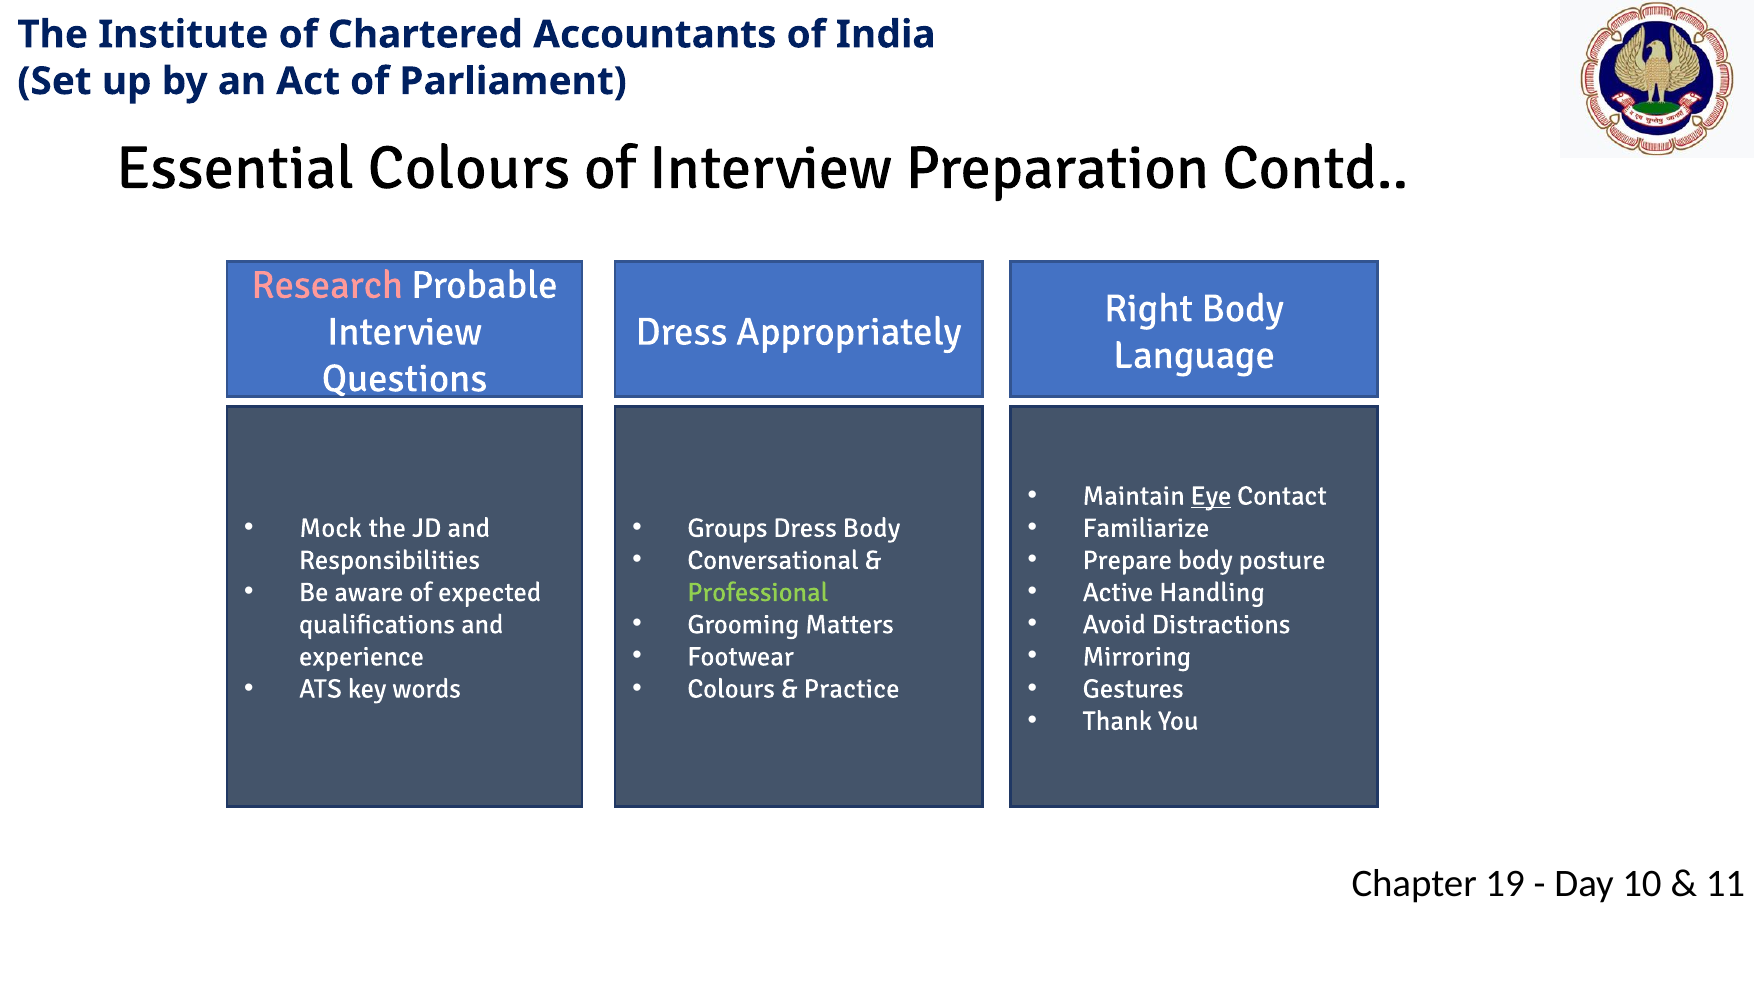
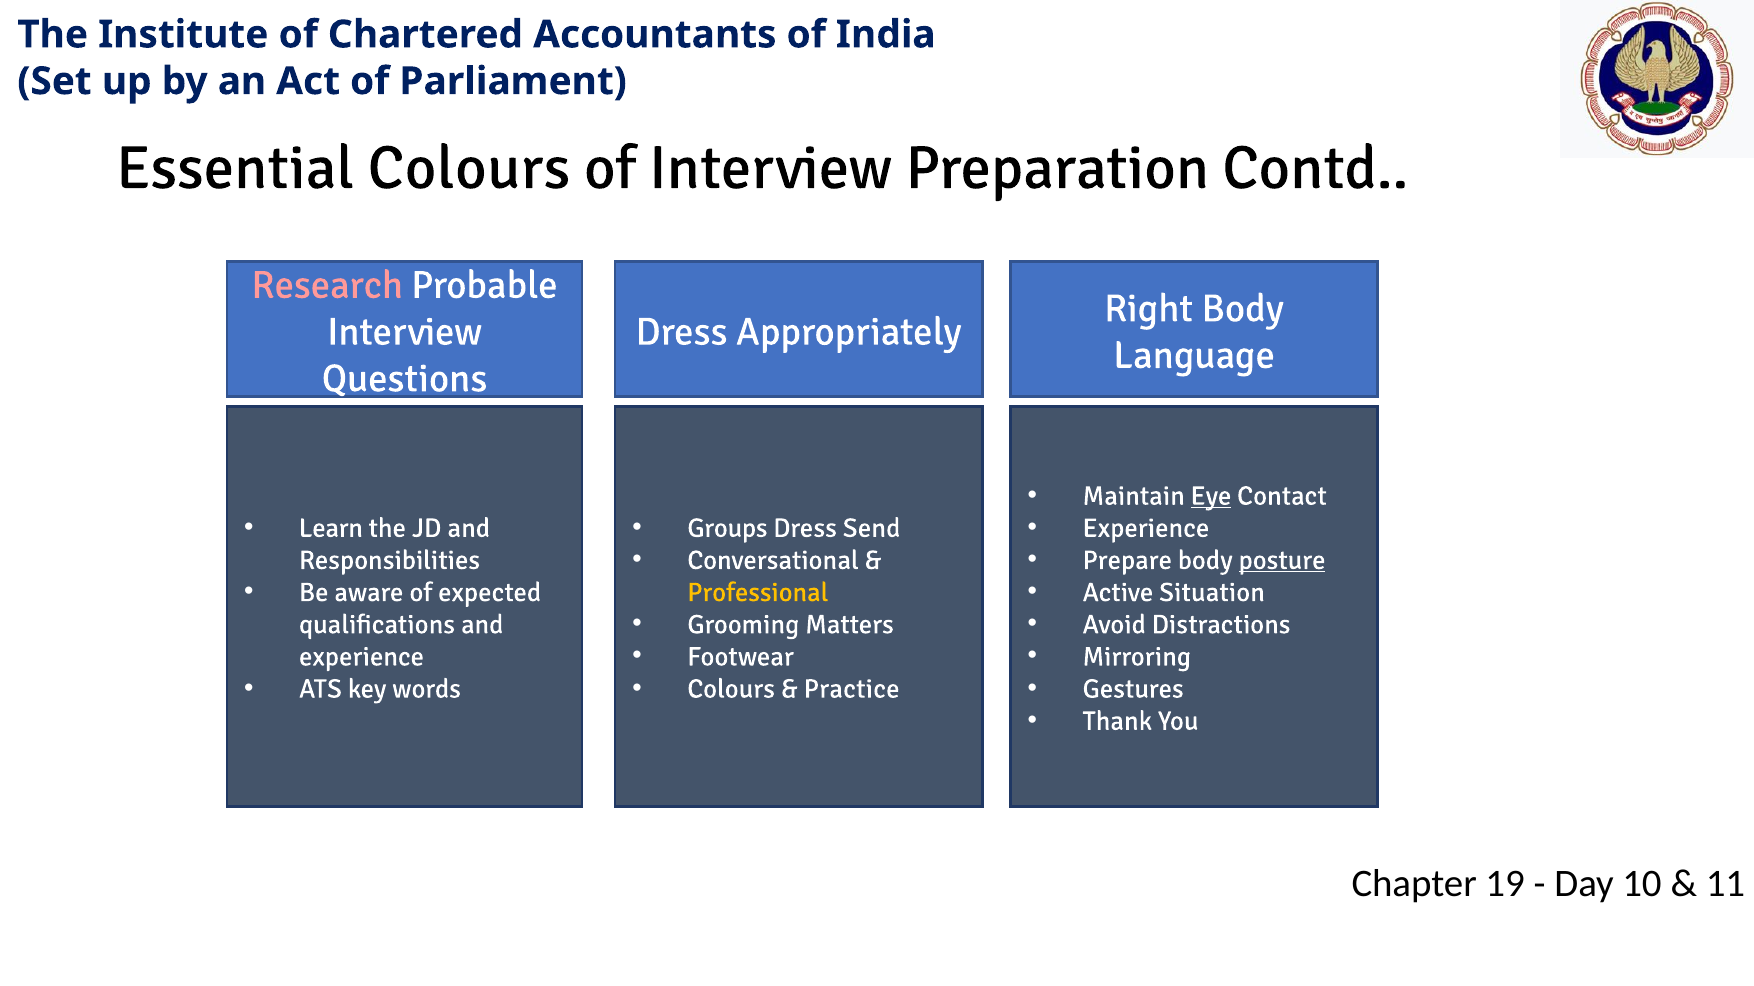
Mock: Mock -> Learn (331, 528)
Dress Body: Body -> Send (872, 528)
Familiarize: Familiarize -> Experience (1146, 528)
posture underline: none -> present (1282, 561)
Handling: Handling -> Situation (1212, 593)
Professional colour: light green -> yellow (758, 593)
